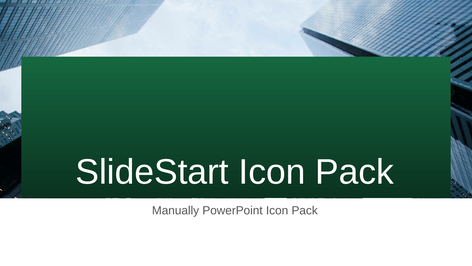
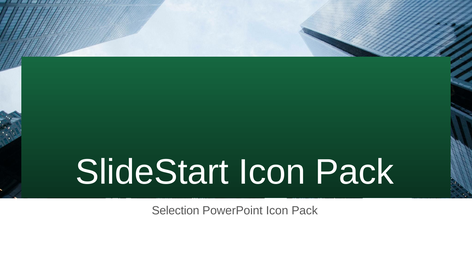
Manually: Manually -> Selection (176, 210)
